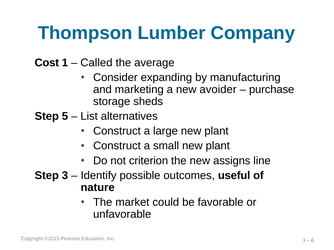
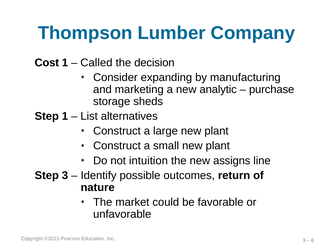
average: average -> decision (154, 63)
avoider: avoider -> analytic (218, 90)
Step 5: 5 -> 1 (65, 116)
criterion: criterion -> intuition (148, 161)
useful: useful -> return (234, 176)
